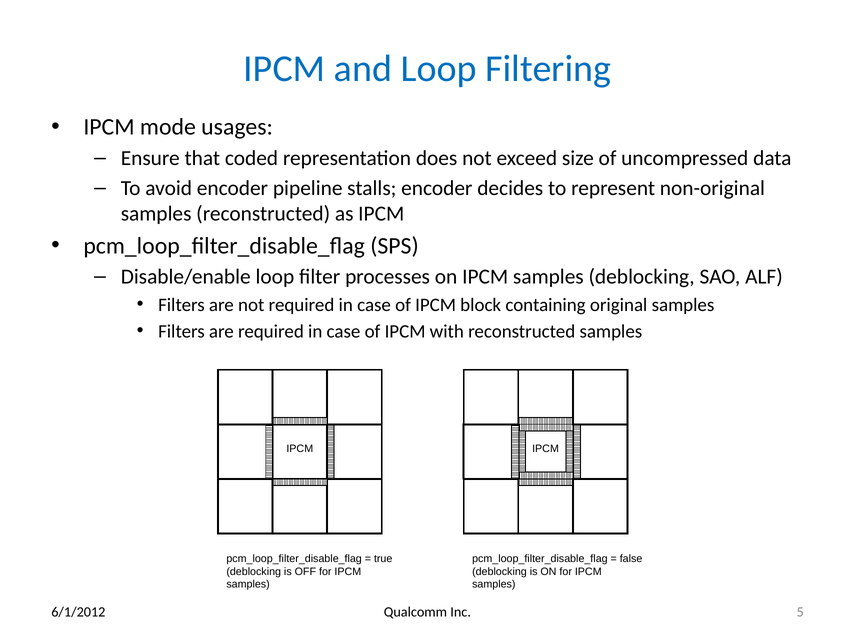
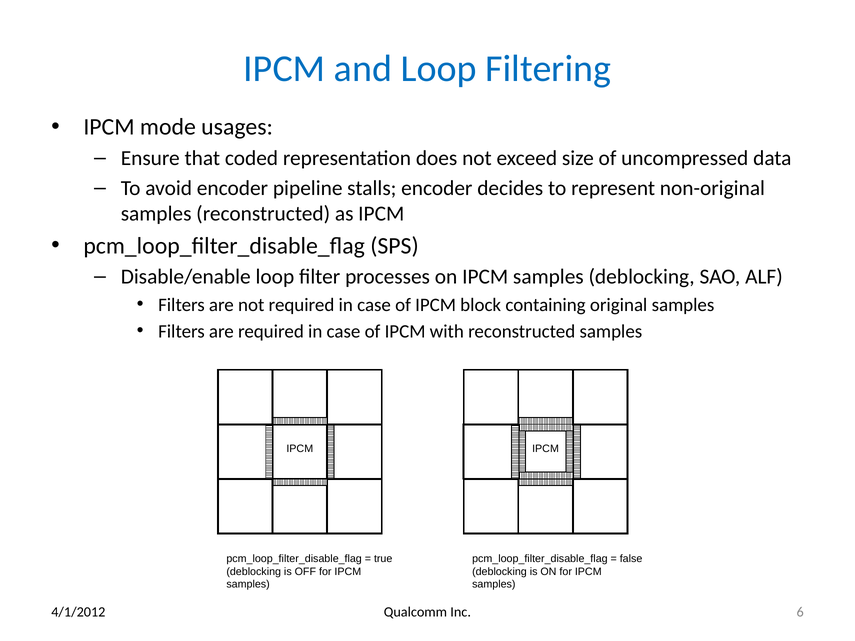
5: 5 -> 6 (800, 612)
6/1/2012: 6/1/2012 -> 4/1/2012 (78, 612)
